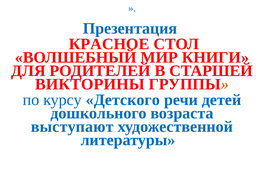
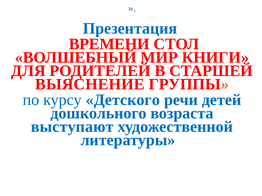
КРАСНОЕ: КРАСНОЕ -> ВРЕМЕНИ (109, 44)
ВИКТОРИНЫ: ВИКТОРИНЫ -> ВЫЯСНЕНИЕ (90, 84)
